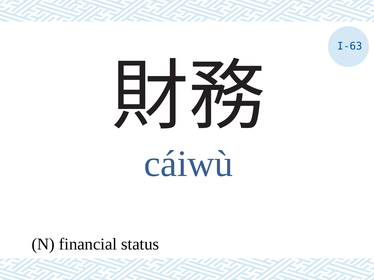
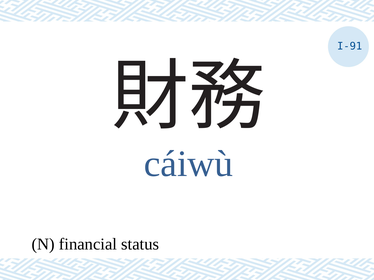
I-63: I-63 -> I-91 (350, 46)
